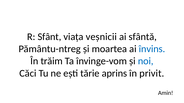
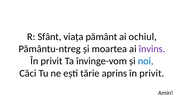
veșnicii: veșnicii -> pământ (101, 37)
sfântă: sfântă -> ochiul (143, 37)
învins colour: blue -> purple (152, 49)
trăim: trăim -> privit (52, 61)
